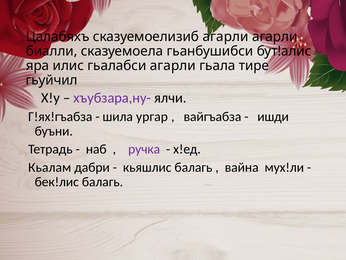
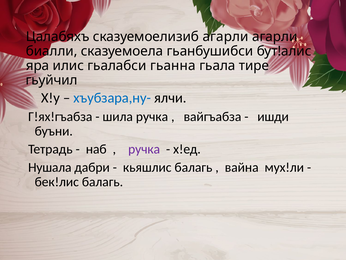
гьалабси агарли: агарли -> гьанна (173, 66)
хъубзара,ну- colour: purple -> blue (112, 98)
шила ургар: ургар -> ручка (152, 116)
Кьалам: Кьалам -> Нушала (50, 167)
